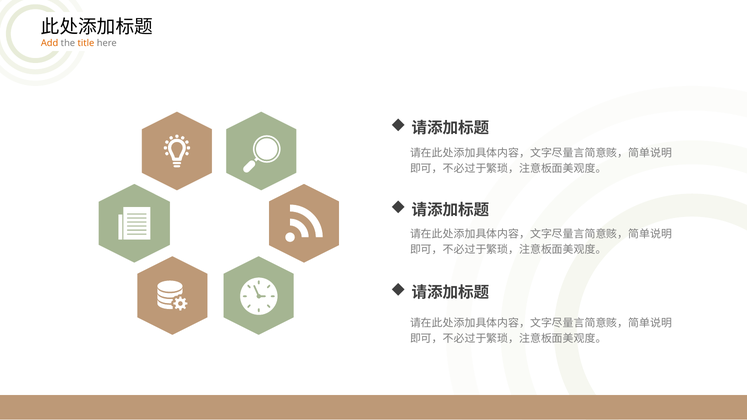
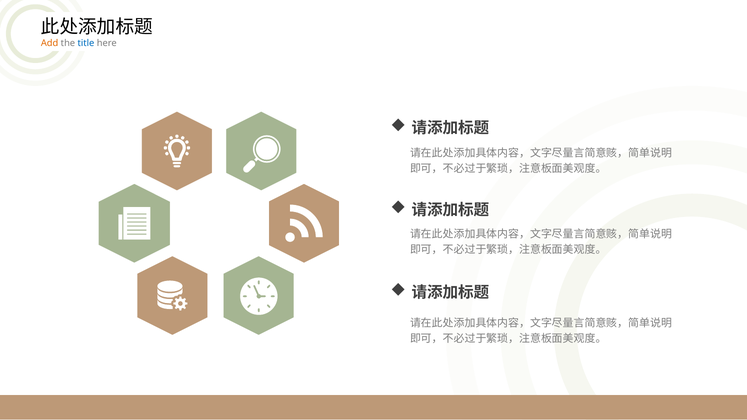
title colour: orange -> blue (86, 43)
